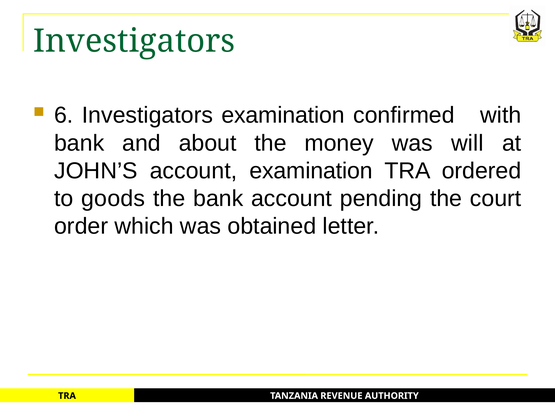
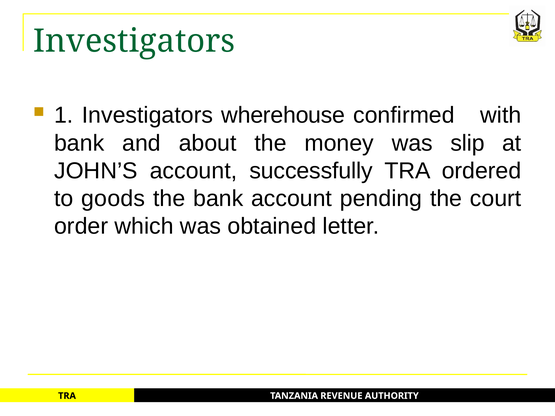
6: 6 -> 1 (64, 115)
Investigators examination: examination -> wherehouse (283, 115)
will: will -> slip (468, 143)
account examination: examination -> successfully (311, 171)
